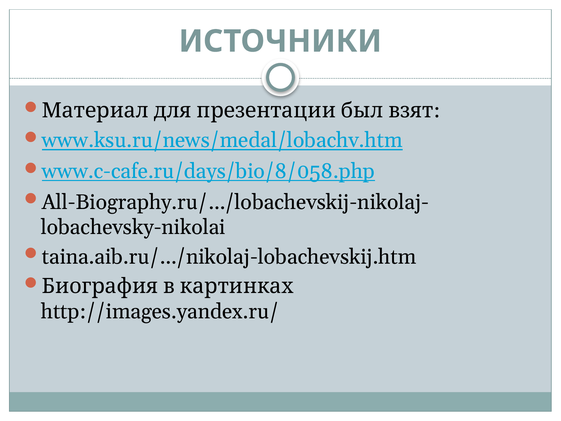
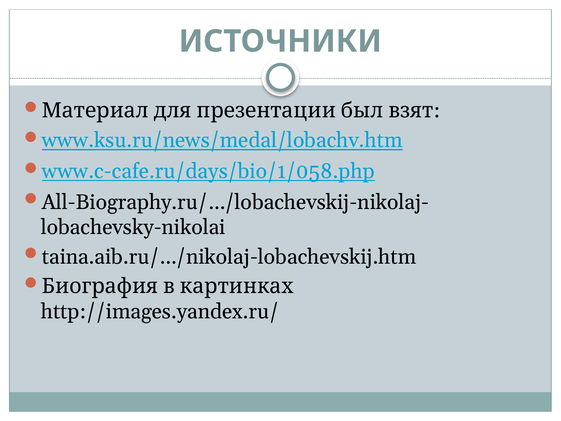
www.c-cafe.ru/days/bio/8/058.php: www.c-cafe.ru/days/bio/8/058.php -> www.c-cafe.ru/days/bio/1/058.php (208, 171)
